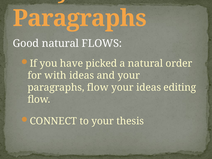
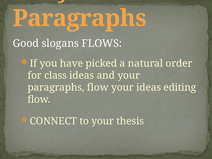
Good natural: natural -> slogans (60, 43)
with: with -> class (56, 75)
